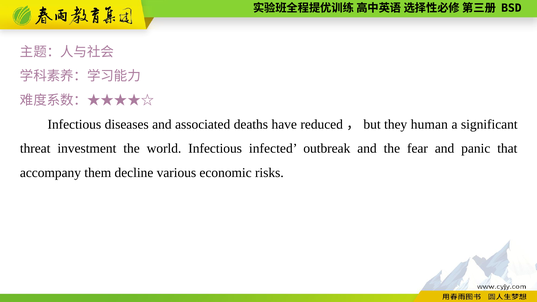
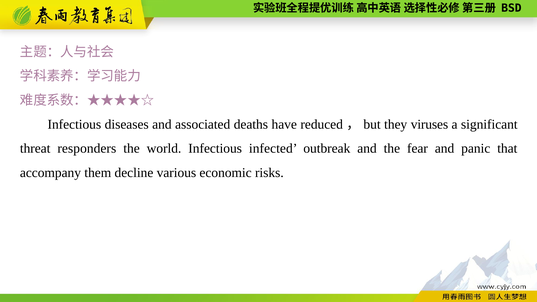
human: human -> viruses (429, 124)
investment: investment -> responders (87, 149)
